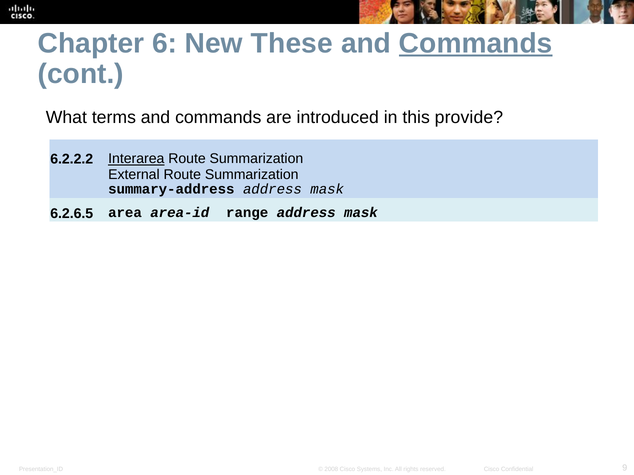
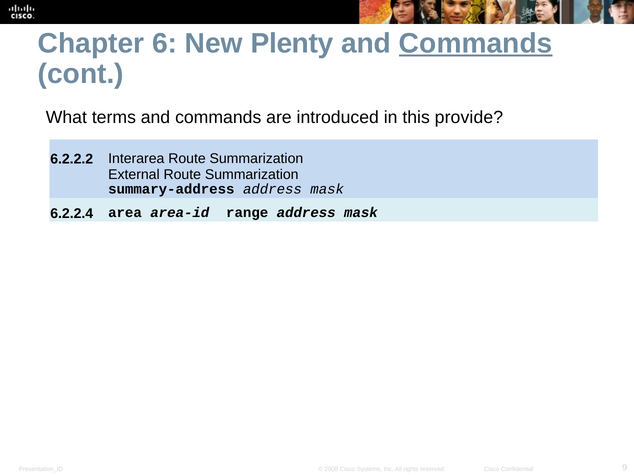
These: These -> Plenty (292, 44)
Interarea underline: present -> none (136, 159)
6.2.6.5: 6.2.6.5 -> 6.2.2.4 (72, 214)
